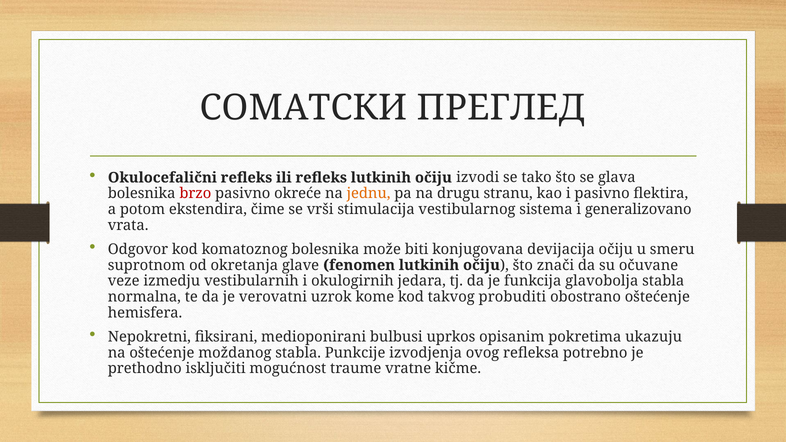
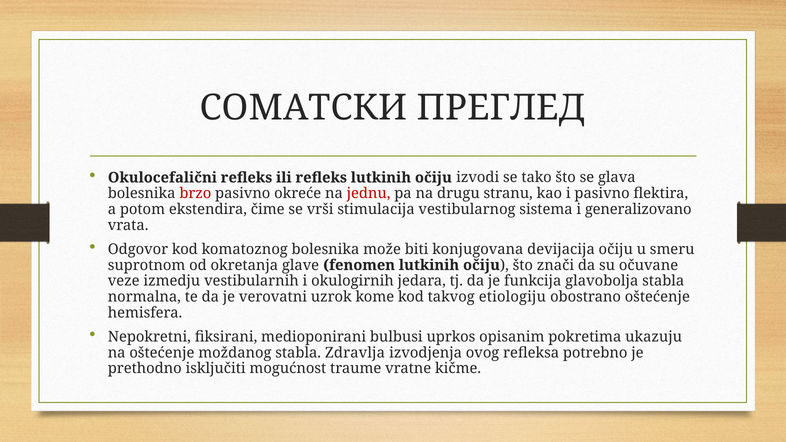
jednu colour: orange -> red (369, 194)
probuditi: probuditi -> etiologiju (512, 297)
Punkcije: Punkcije -> Zdravlja (355, 353)
